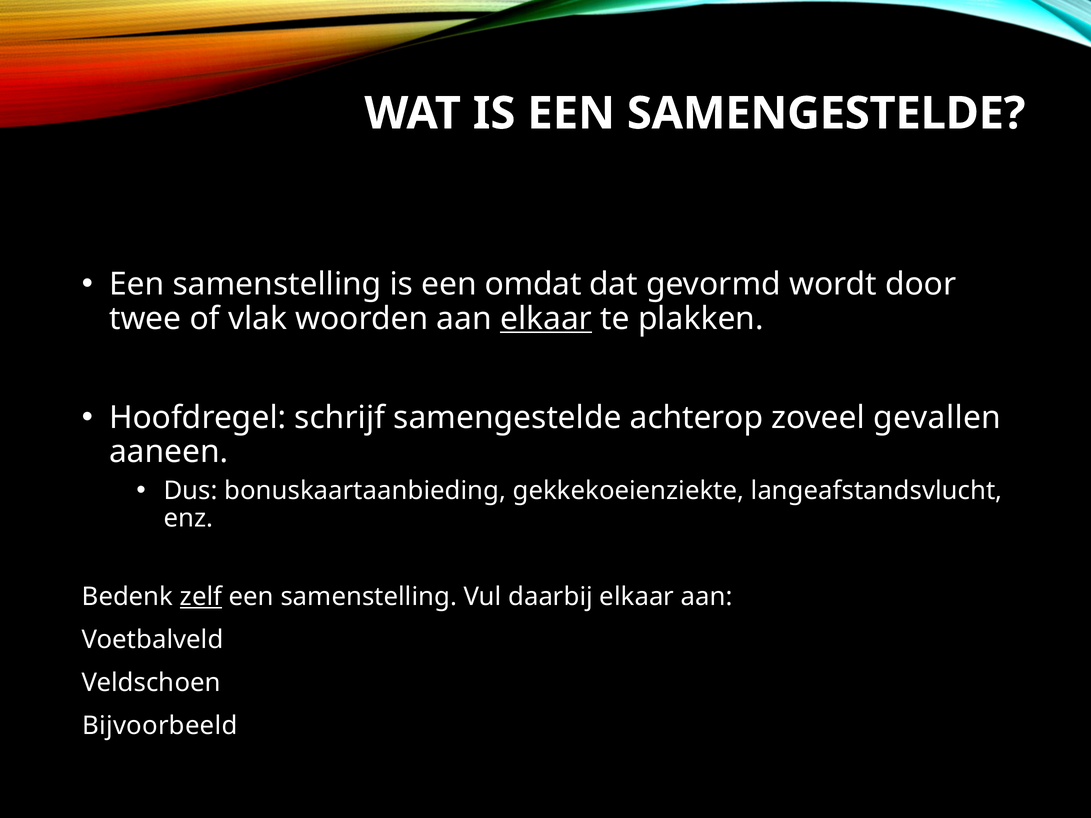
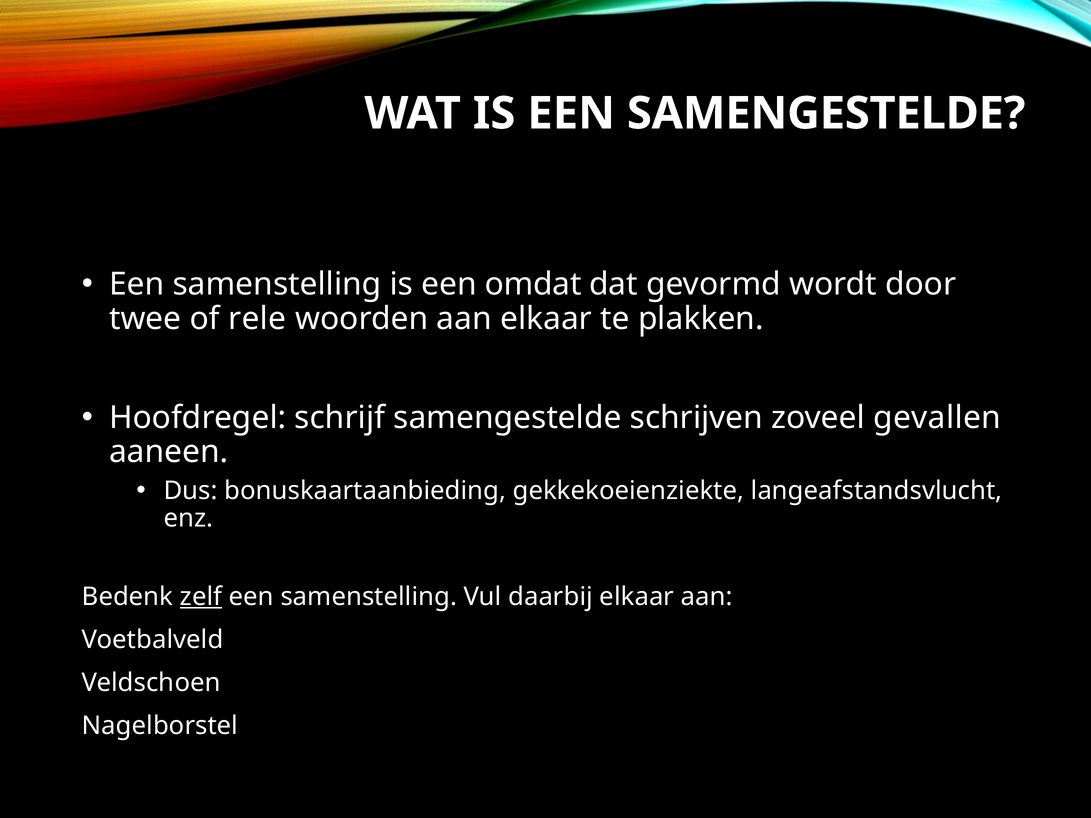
vlak: vlak -> rele (257, 319)
elkaar underline: present -> none (546, 319)
achterop: achterop -> schrijven (697, 418)
Bijvoorbeeld: Bijvoorbeeld -> Nagelborstel (160, 726)
